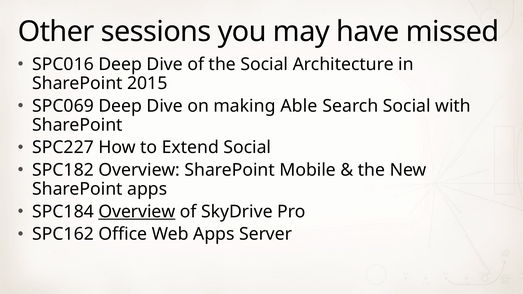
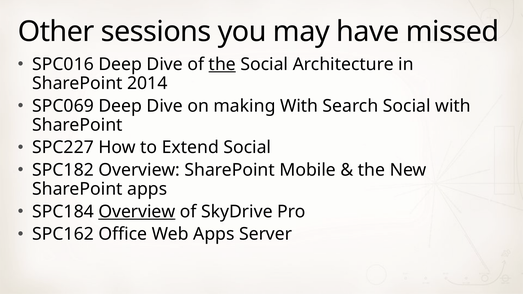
the underline: none -> present (222, 64)
2015: 2015 -> 2014 (147, 83)
making Able: Able -> With (299, 106)
